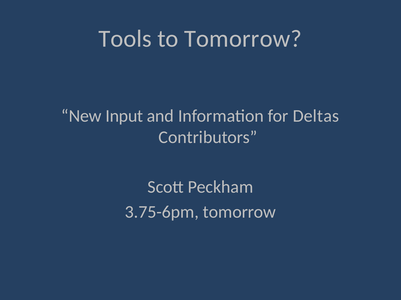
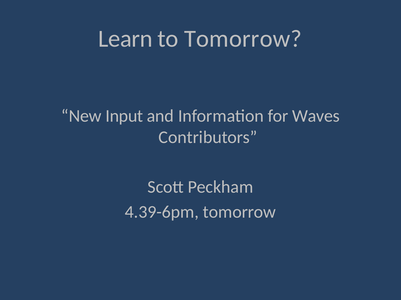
Tools: Tools -> Learn (125, 39)
Deltas: Deltas -> Waves (316, 116)
3.75-6pm: 3.75-6pm -> 4.39-6pm (162, 212)
